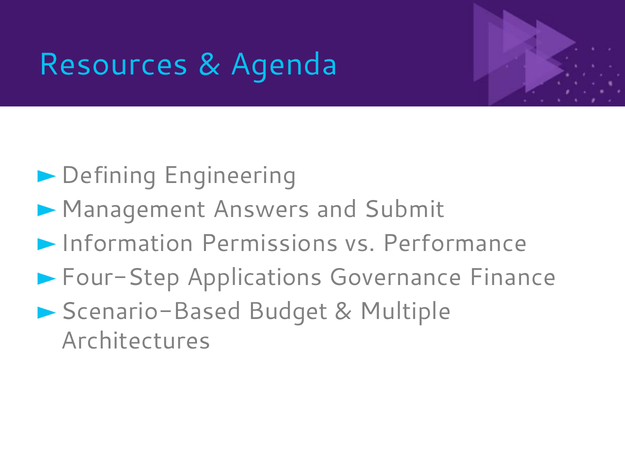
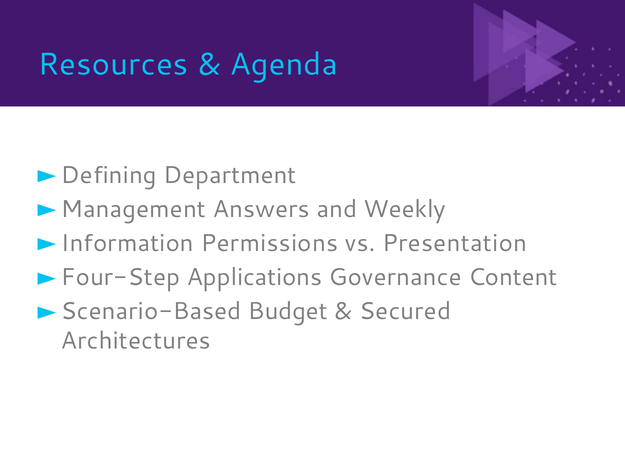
Engineering: Engineering -> Department (230, 175)
Submit: Submit -> Weekly (405, 209)
Performance: Performance -> Presentation (455, 243)
Finance: Finance -> Content (513, 277)
Multiple: Multiple -> Secured (405, 311)
